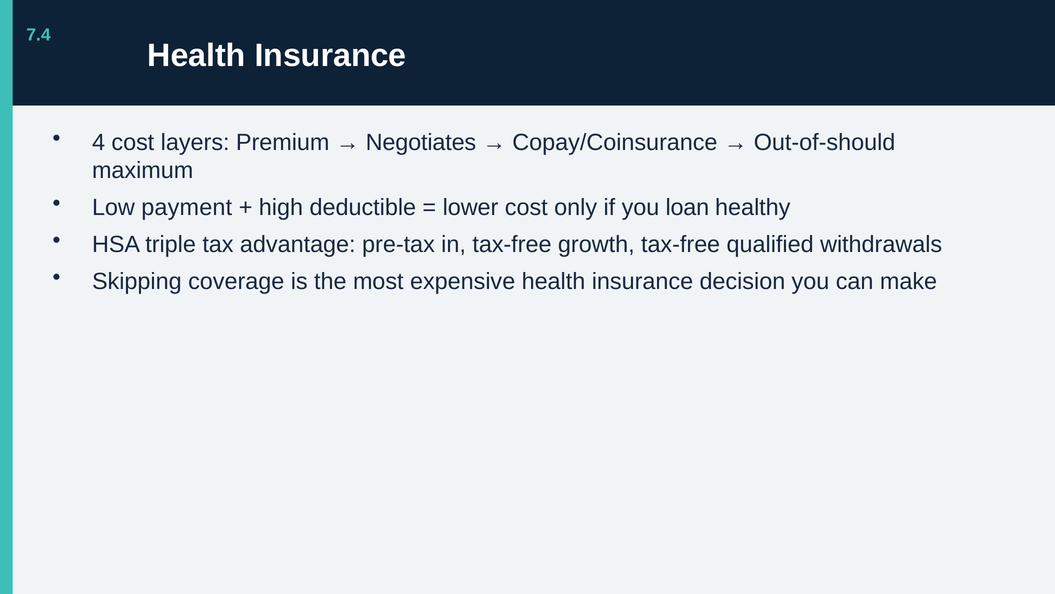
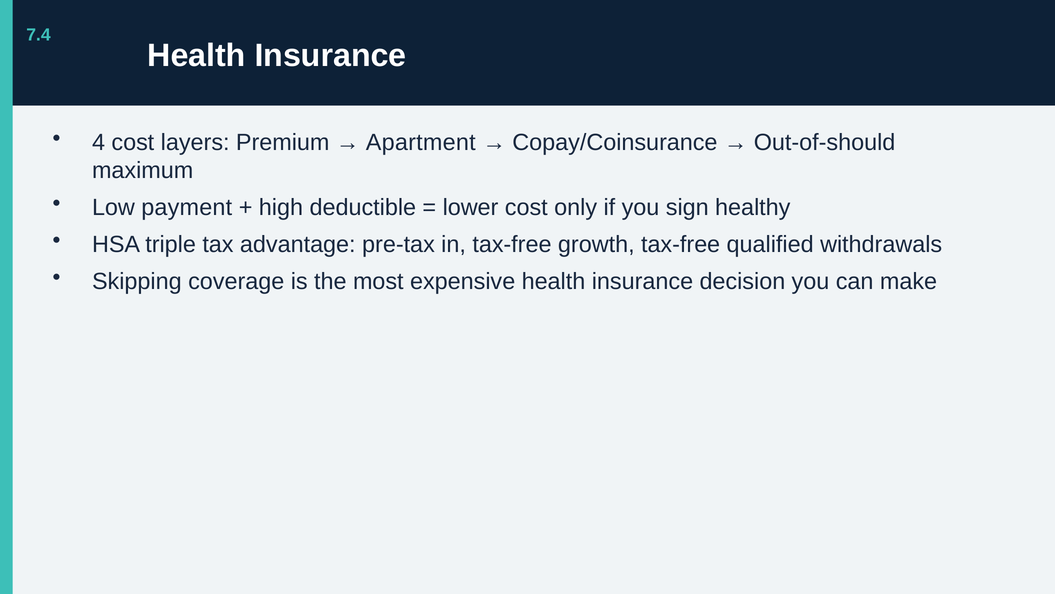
Negotiates: Negotiates -> Apartment (421, 142)
loan: loan -> sign (687, 207)
